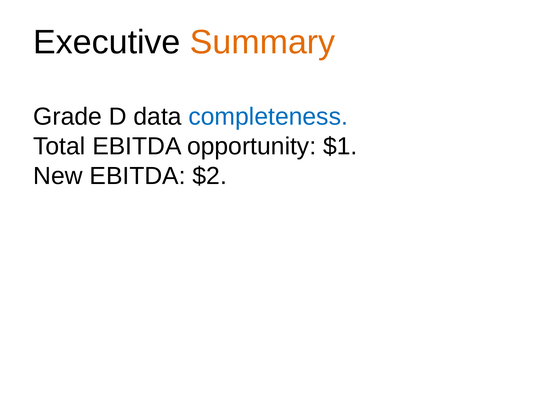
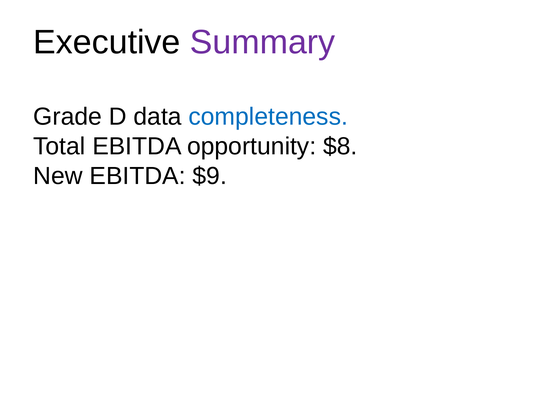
Summary colour: orange -> purple (263, 42)
$1: $1 -> $8 (340, 146)
$2: $2 -> $9 (210, 176)
